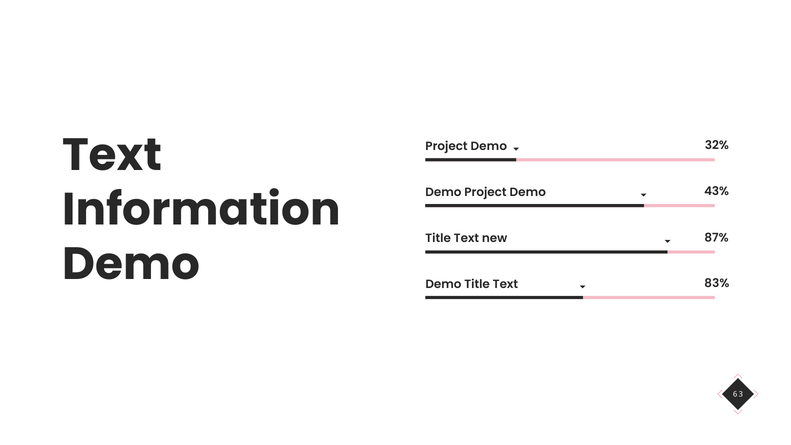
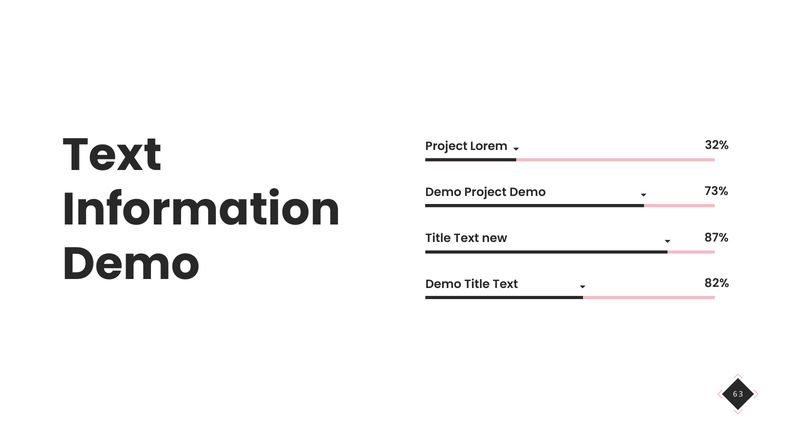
Demo: Demo -> Lorem (489, 146)
43%: 43% -> 73% (716, 191)
83%: 83% -> 82% (717, 283)
